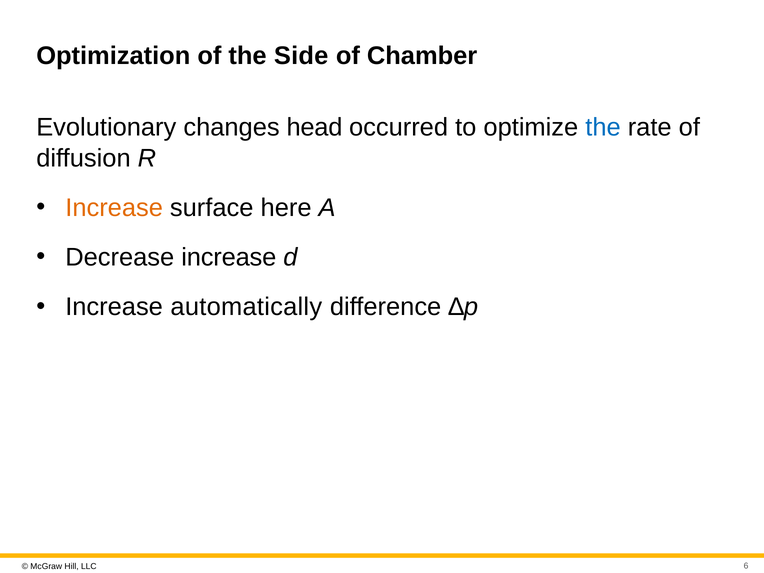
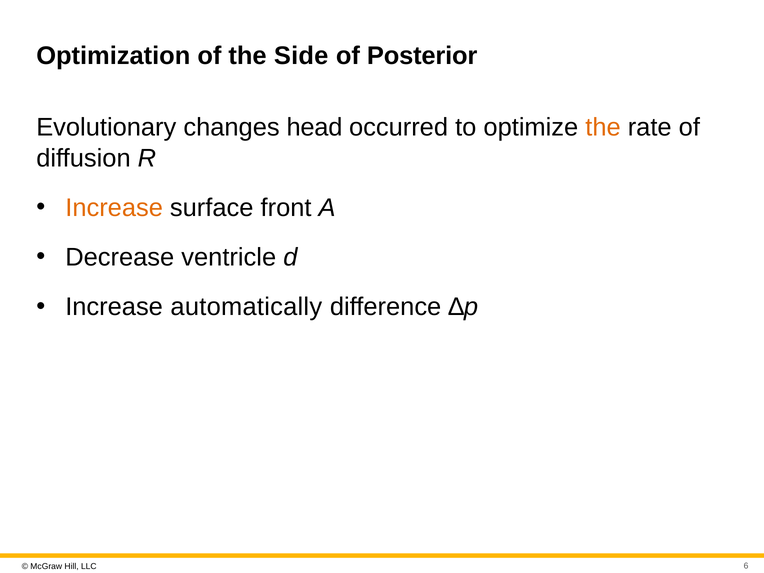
Chamber: Chamber -> Posterior (422, 56)
the colour: blue -> orange (603, 128)
here: here -> front (286, 208)
Decrease increase: increase -> ventricle (229, 257)
